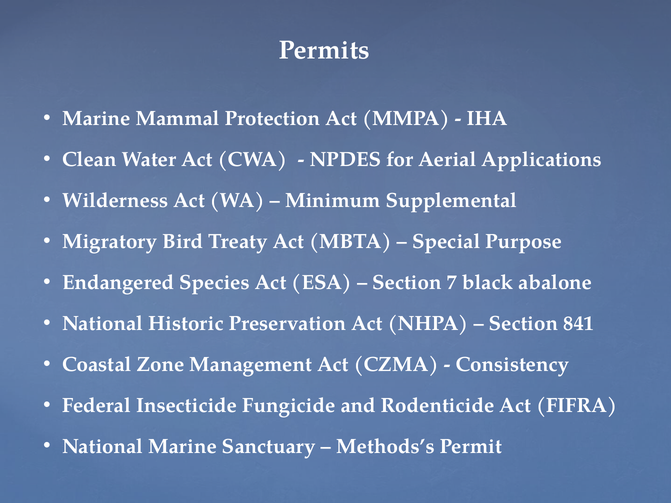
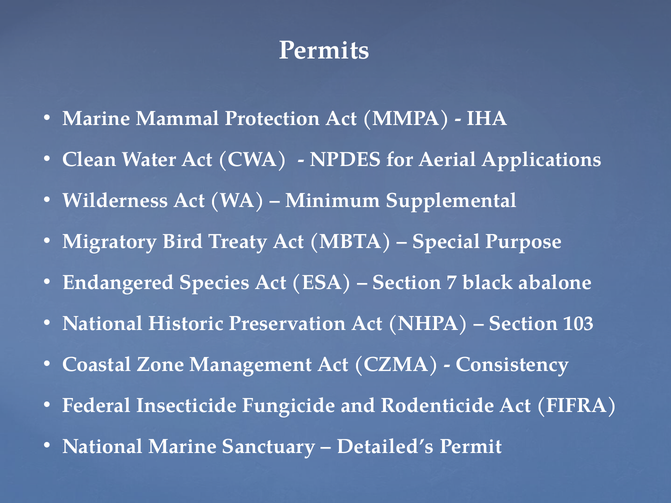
841: 841 -> 103 (579, 324)
Methods’s: Methods’s -> Detailed’s (385, 447)
